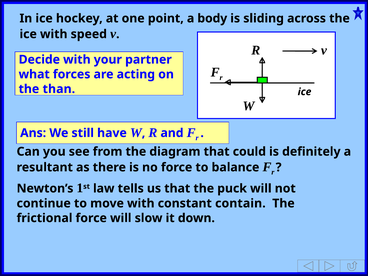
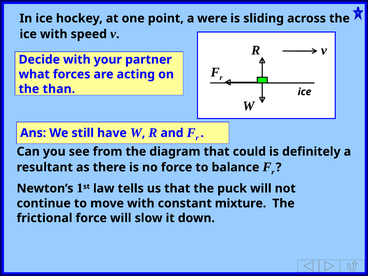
body: body -> were (212, 18)
contain: contain -> mixture (241, 203)
